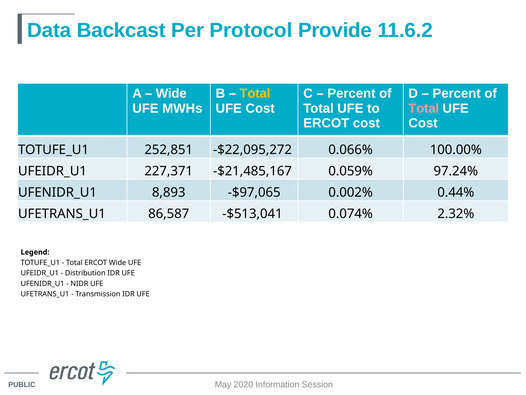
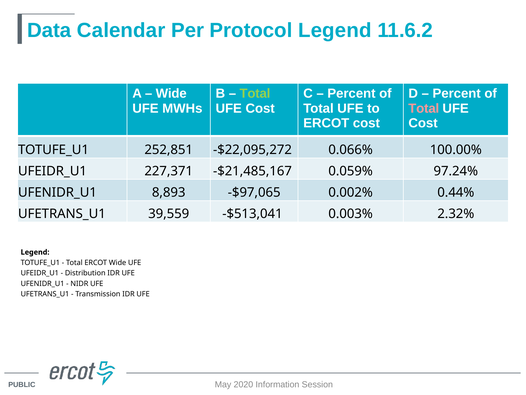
Backcast: Backcast -> Calendar (121, 30)
Protocol Provide: Provide -> Legend (335, 30)
Total colour: yellow -> light green (255, 94)
86,587: 86,587 -> 39,559 (169, 214)
0.074%: 0.074% -> 0.003% (351, 214)
